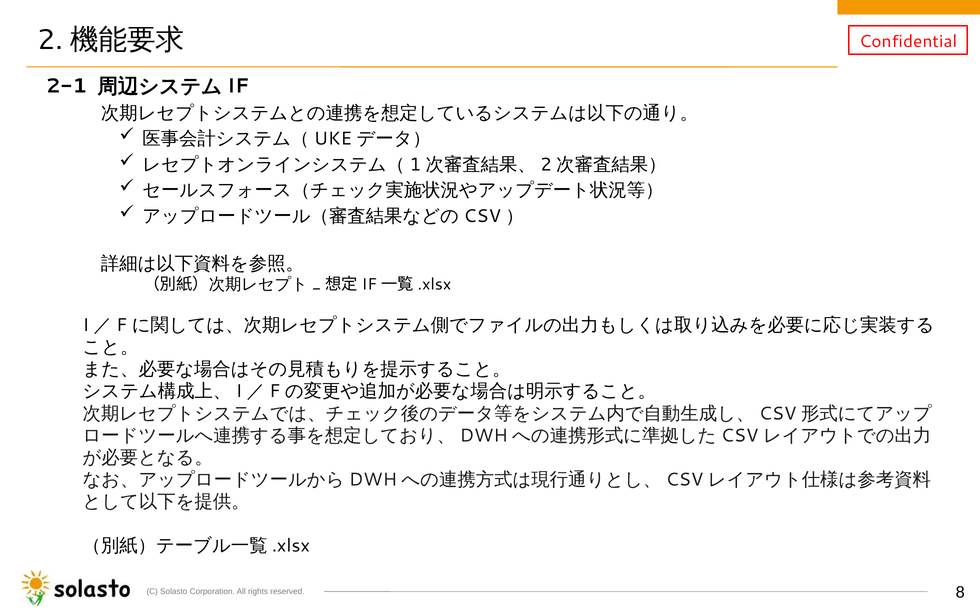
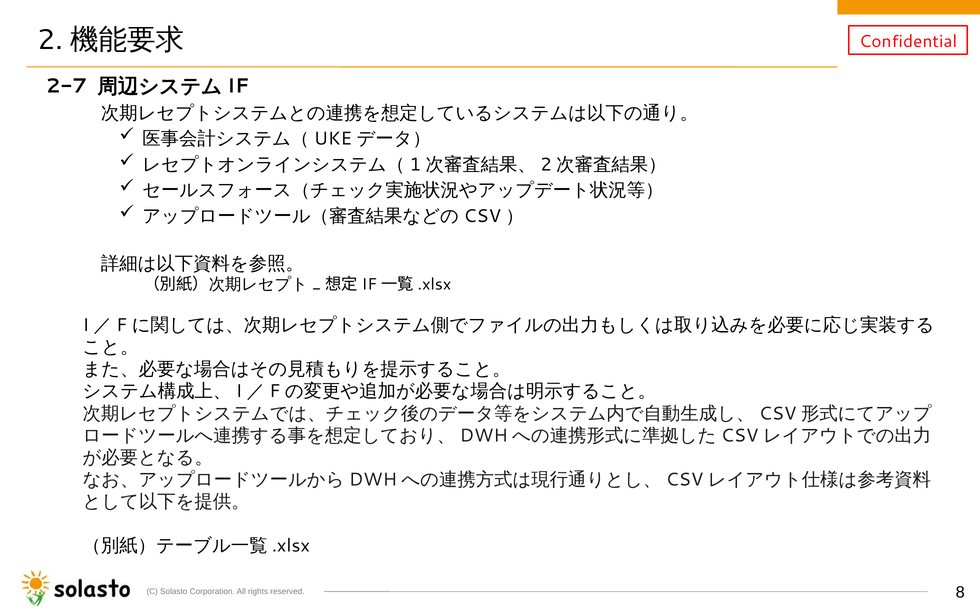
2-1: 2-1 -> 2-7 (66, 86)
